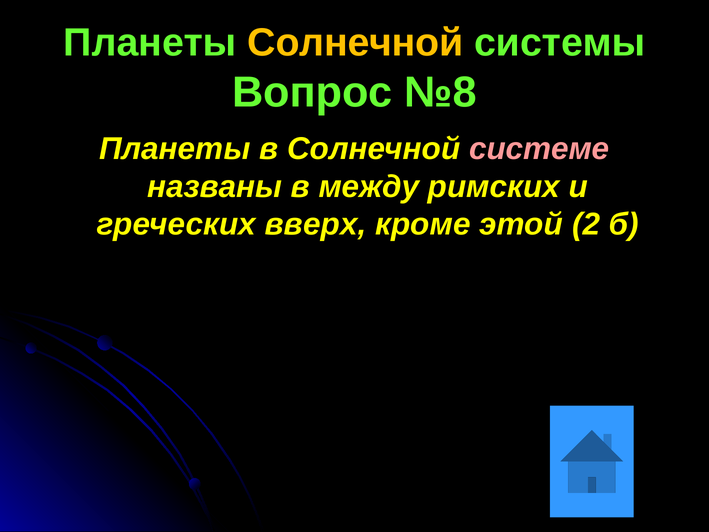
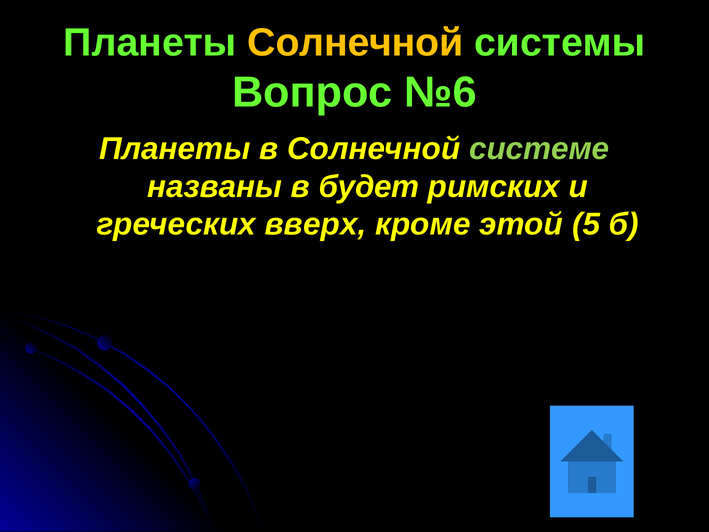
№8: №8 -> №6 (440, 92)
системе colour: pink -> light green (539, 149)
между: между -> будет (369, 187)
2: 2 -> 5 (586, 224)
